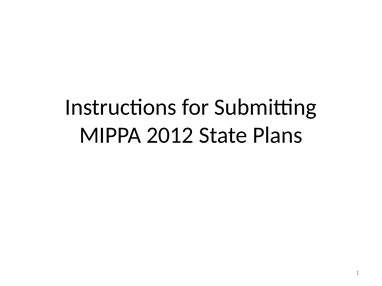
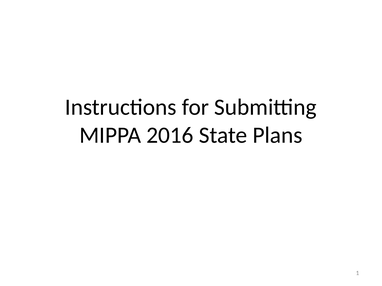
2012: 2012 -> 2016 (170, 135)
